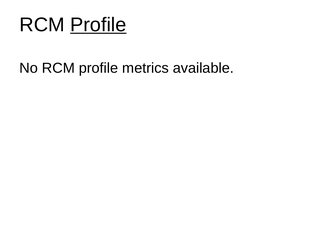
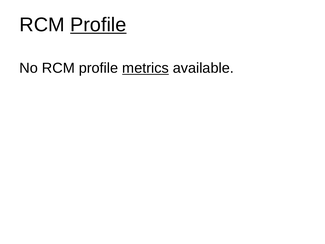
metrics underline: none -> present (145, 68)
